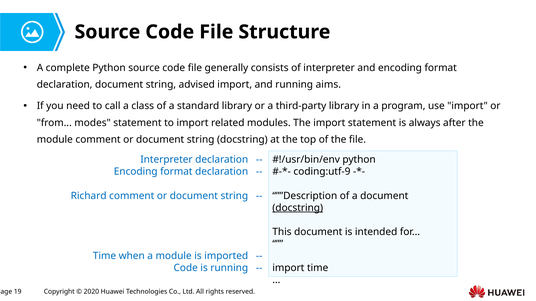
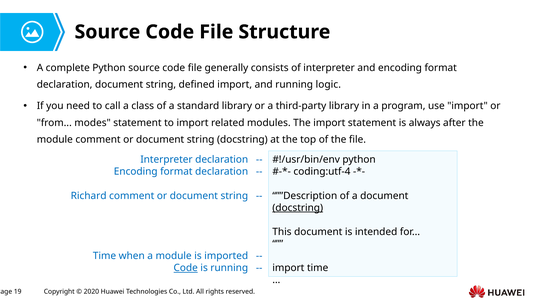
advised: advised -> defined (197, 85)
aims: aims -> logic (328, 85)
coding:utf-9: coding:utf-9 -> coding:utf-4 (322, 172)
Code underline: none -> present (186, 268)
